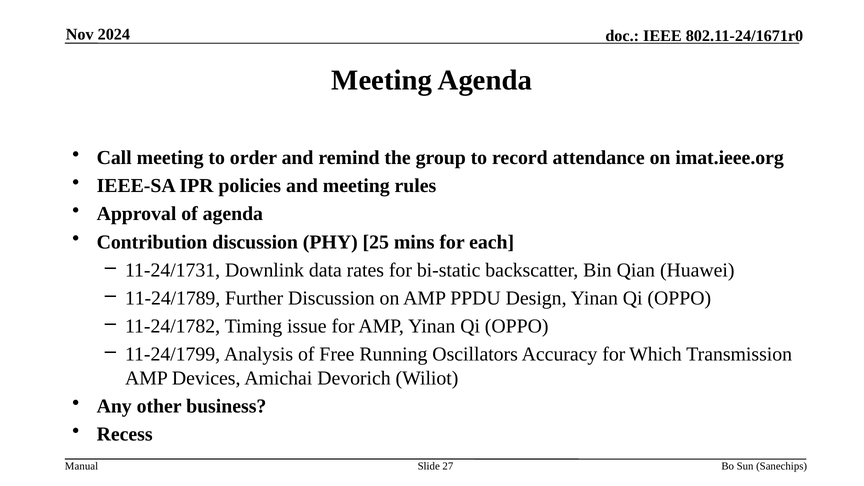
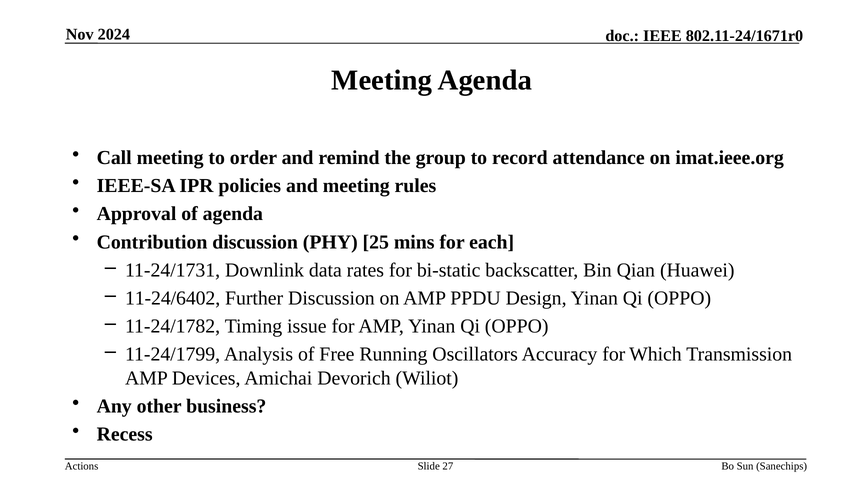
11-24/1789: 11-24/1789 -> 11-24/6402 (173, 298)
Manual: Manual -> Actions (82, 466)
